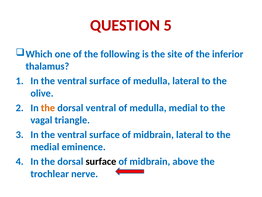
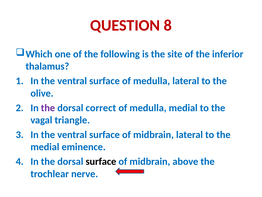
5: 5 -> 8 (168, 25)
the colour: orange -> purple (48, 108)
dorsal ventral: ventral -> correct (101, 108)
